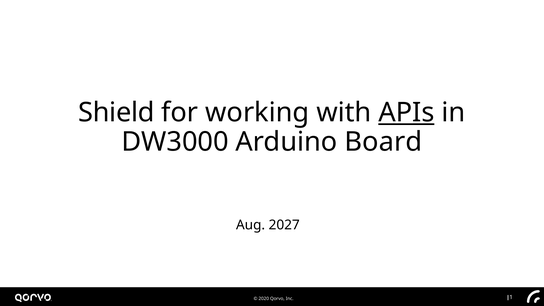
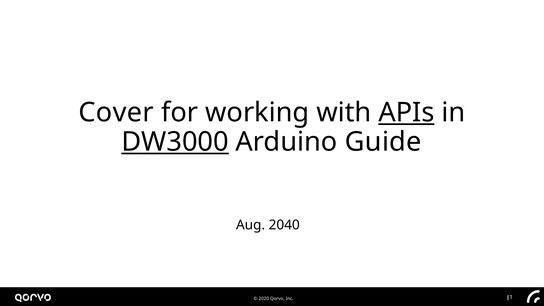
Shield: Shield -> Cover (116, 112)
DW3000 underline: none -> present (175, 142)
Board: Board -> Guide (383, 142)
2027: 2027 -> 2040 (284, 225)
